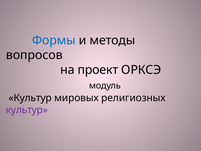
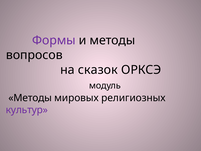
Формы colour: blue -> purple (54, 40)
проект: проект -> сказок (98, 70)
Культур: Культур -> Методы (30, 98)
